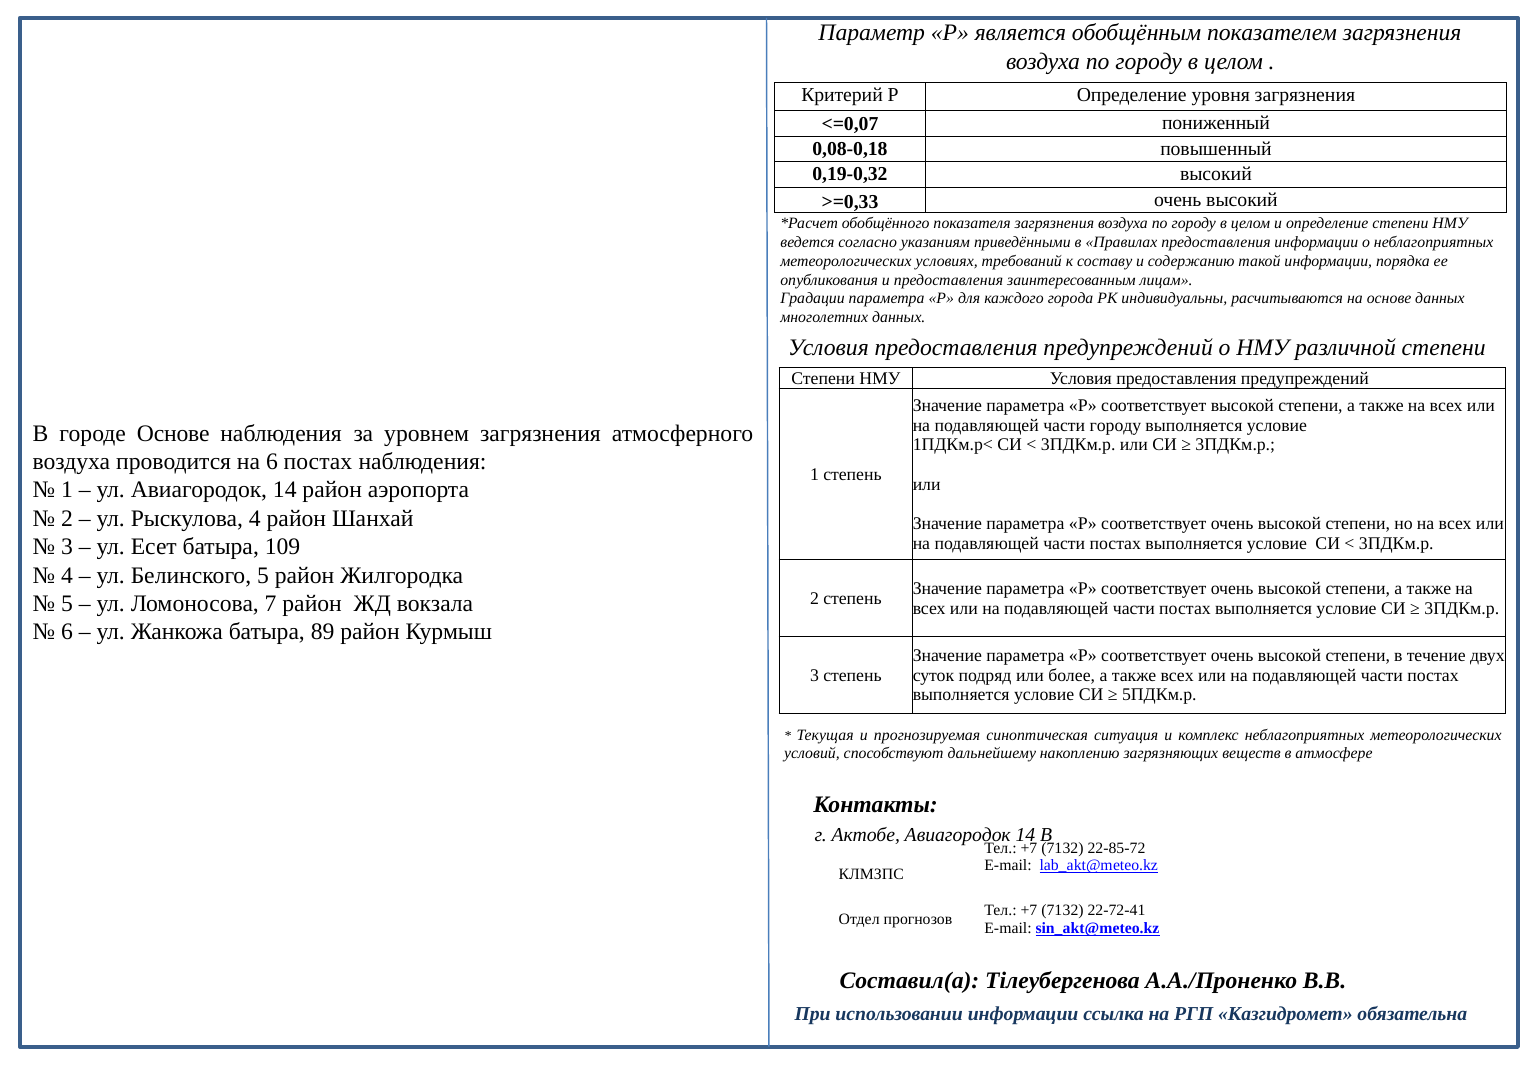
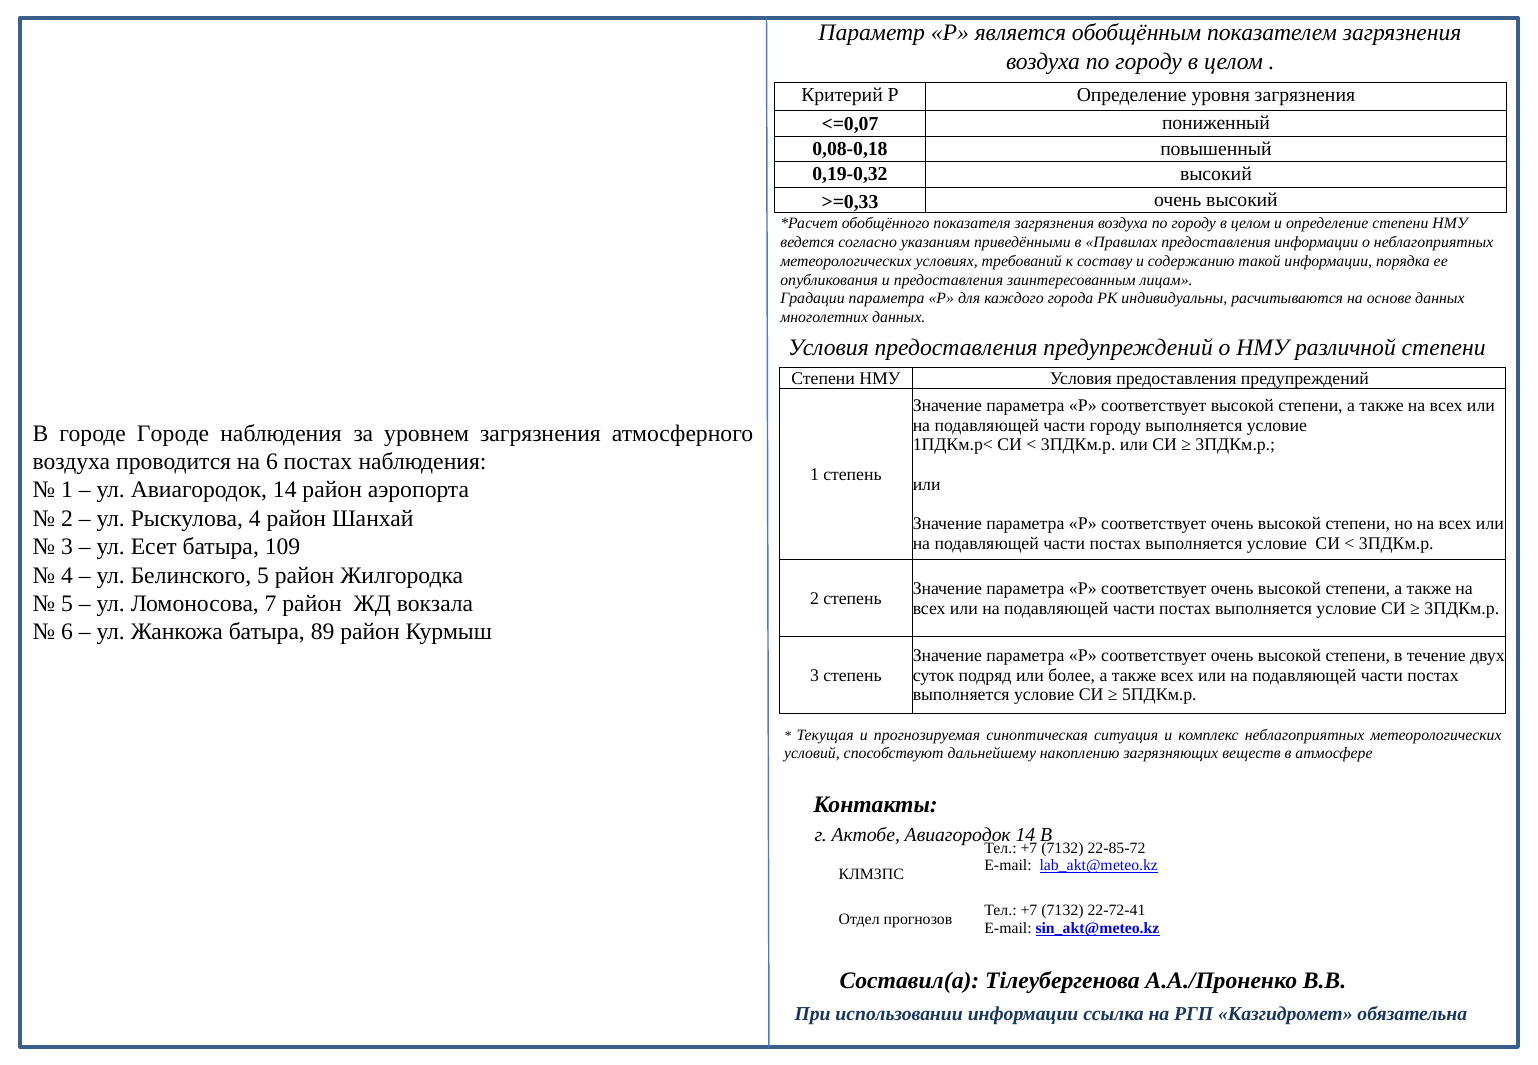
городе Основе: Основе -> Городе (173, 433)
